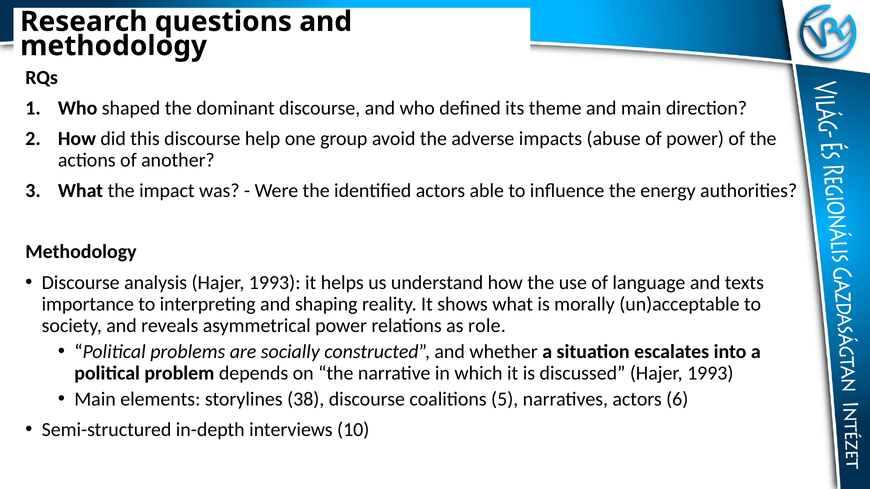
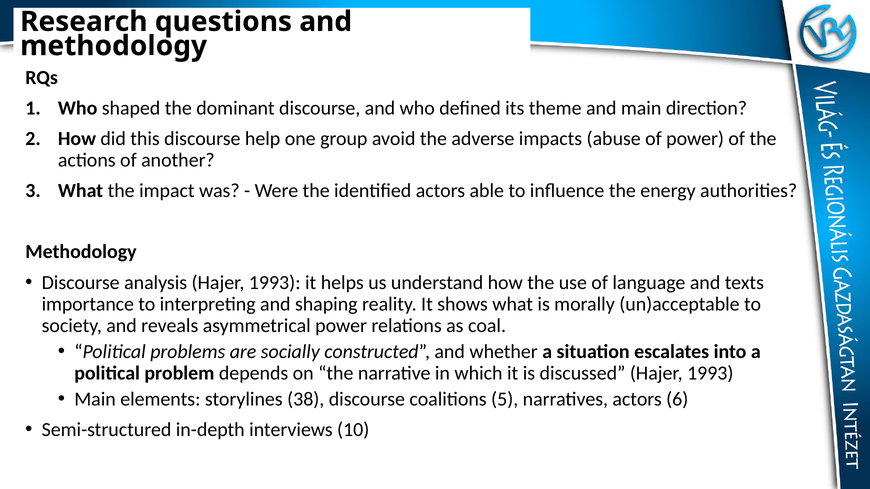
role: role -> coal (487, 326)
